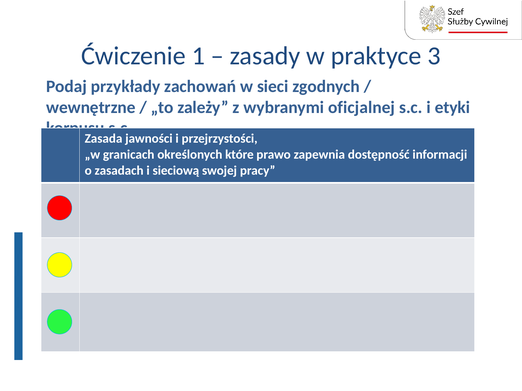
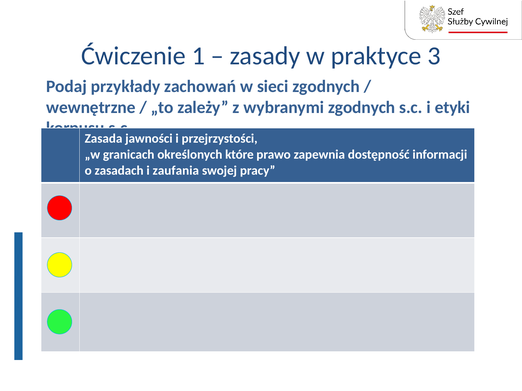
wybranymi oficjalnej: oficjalnej -> zgodnych (362, 108)
sieciową: sieciową -> zaufania (176, 171)
